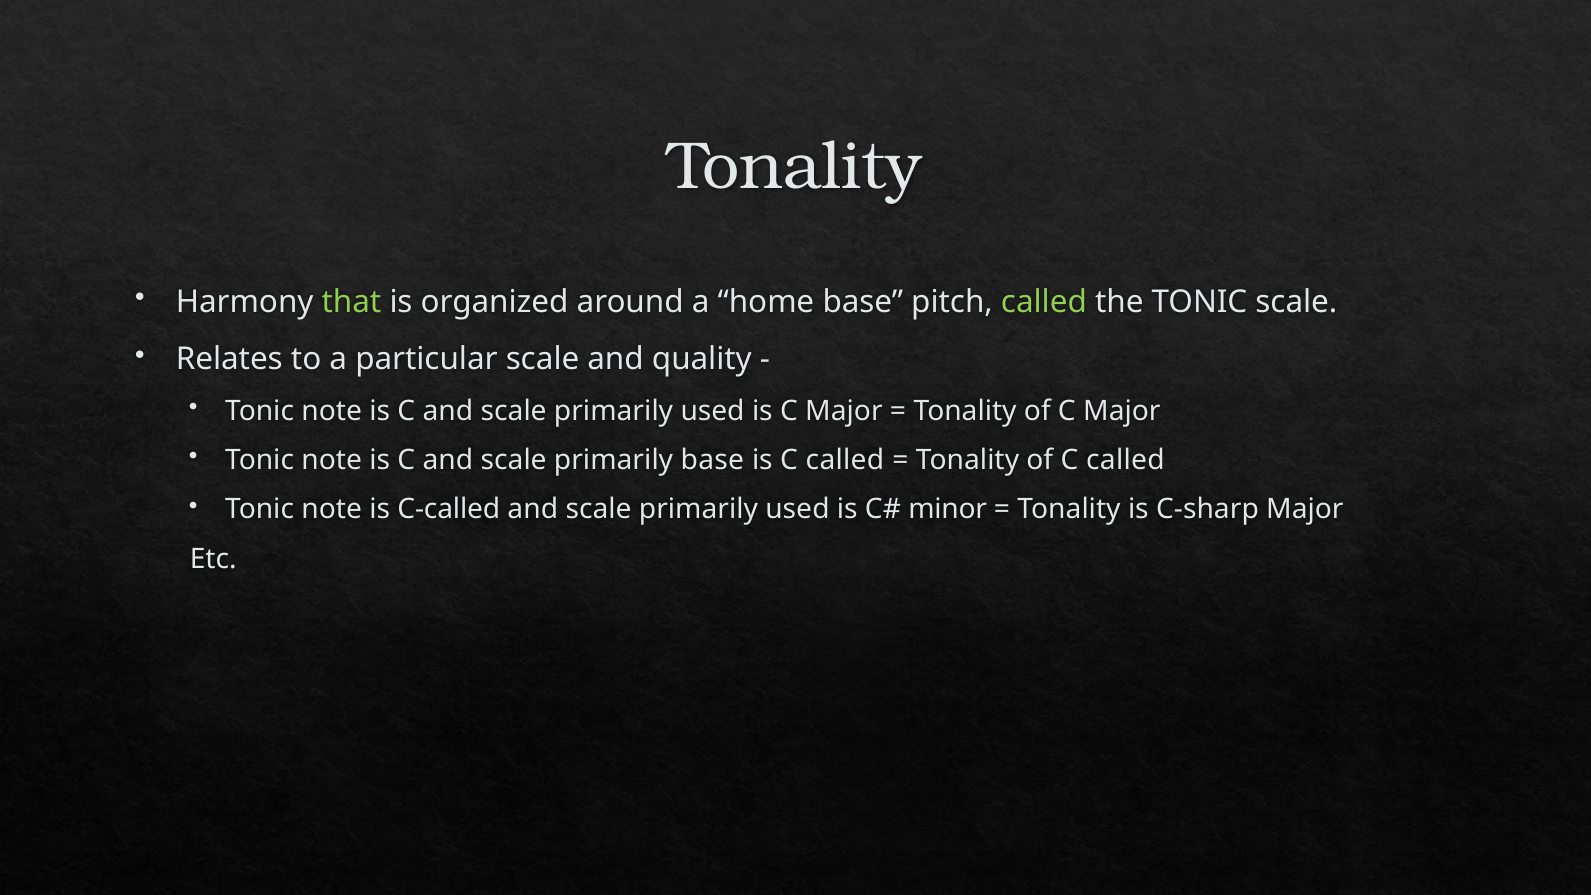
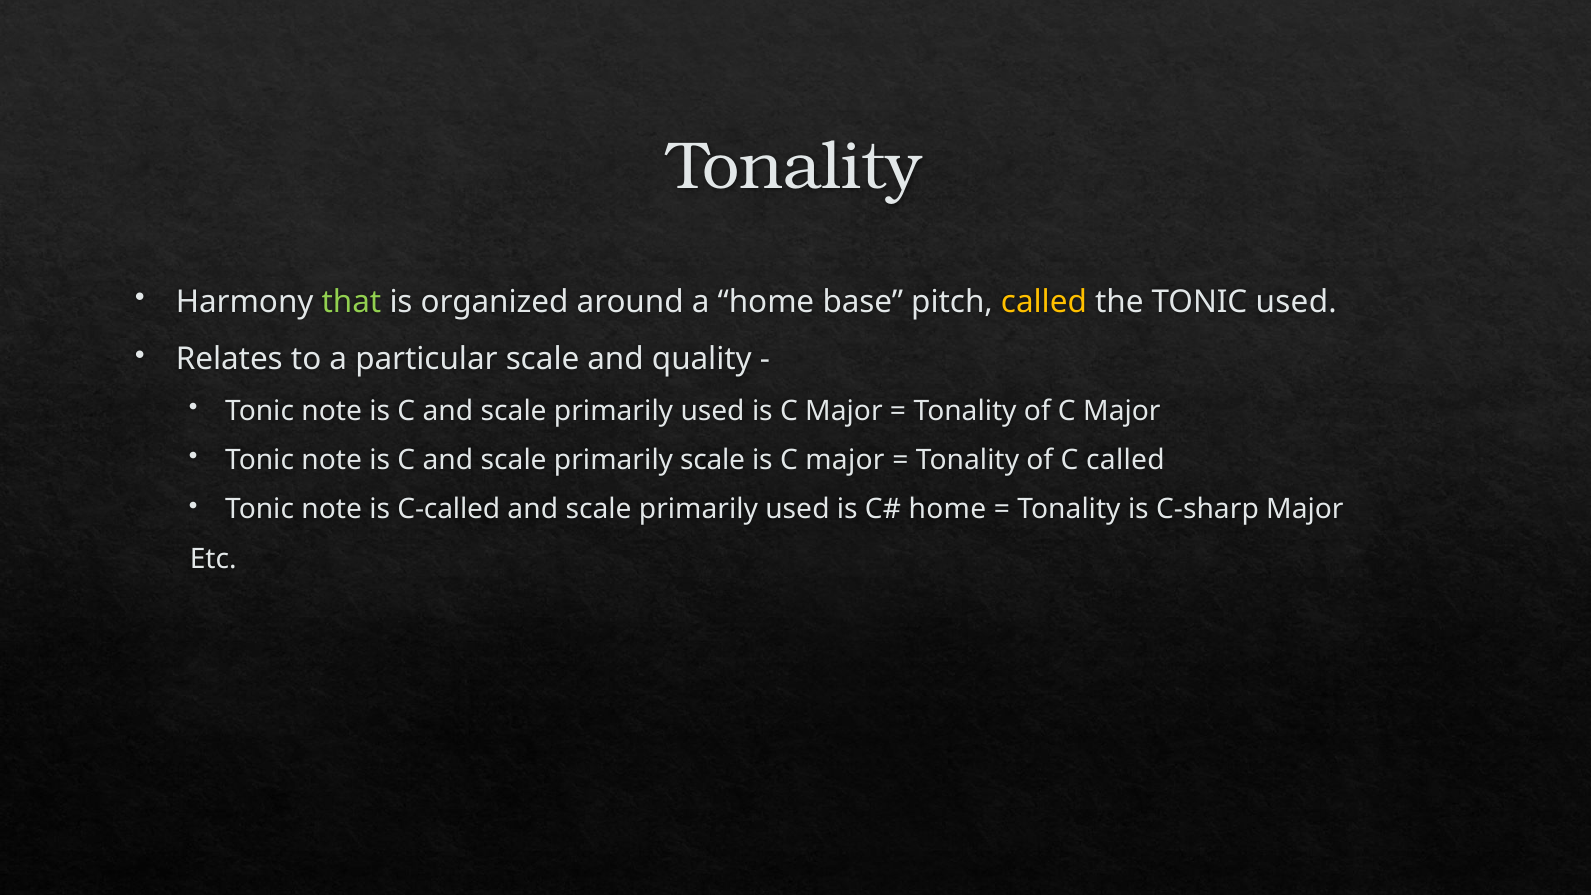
called colour: light green -> yellow (1044, 302)
TONIC scale: scale -> used (1296, 302)
primarily base: base -> scale (713, 460)
called: called -> major (845, 460)
minor: minor -> home (947, 510)
